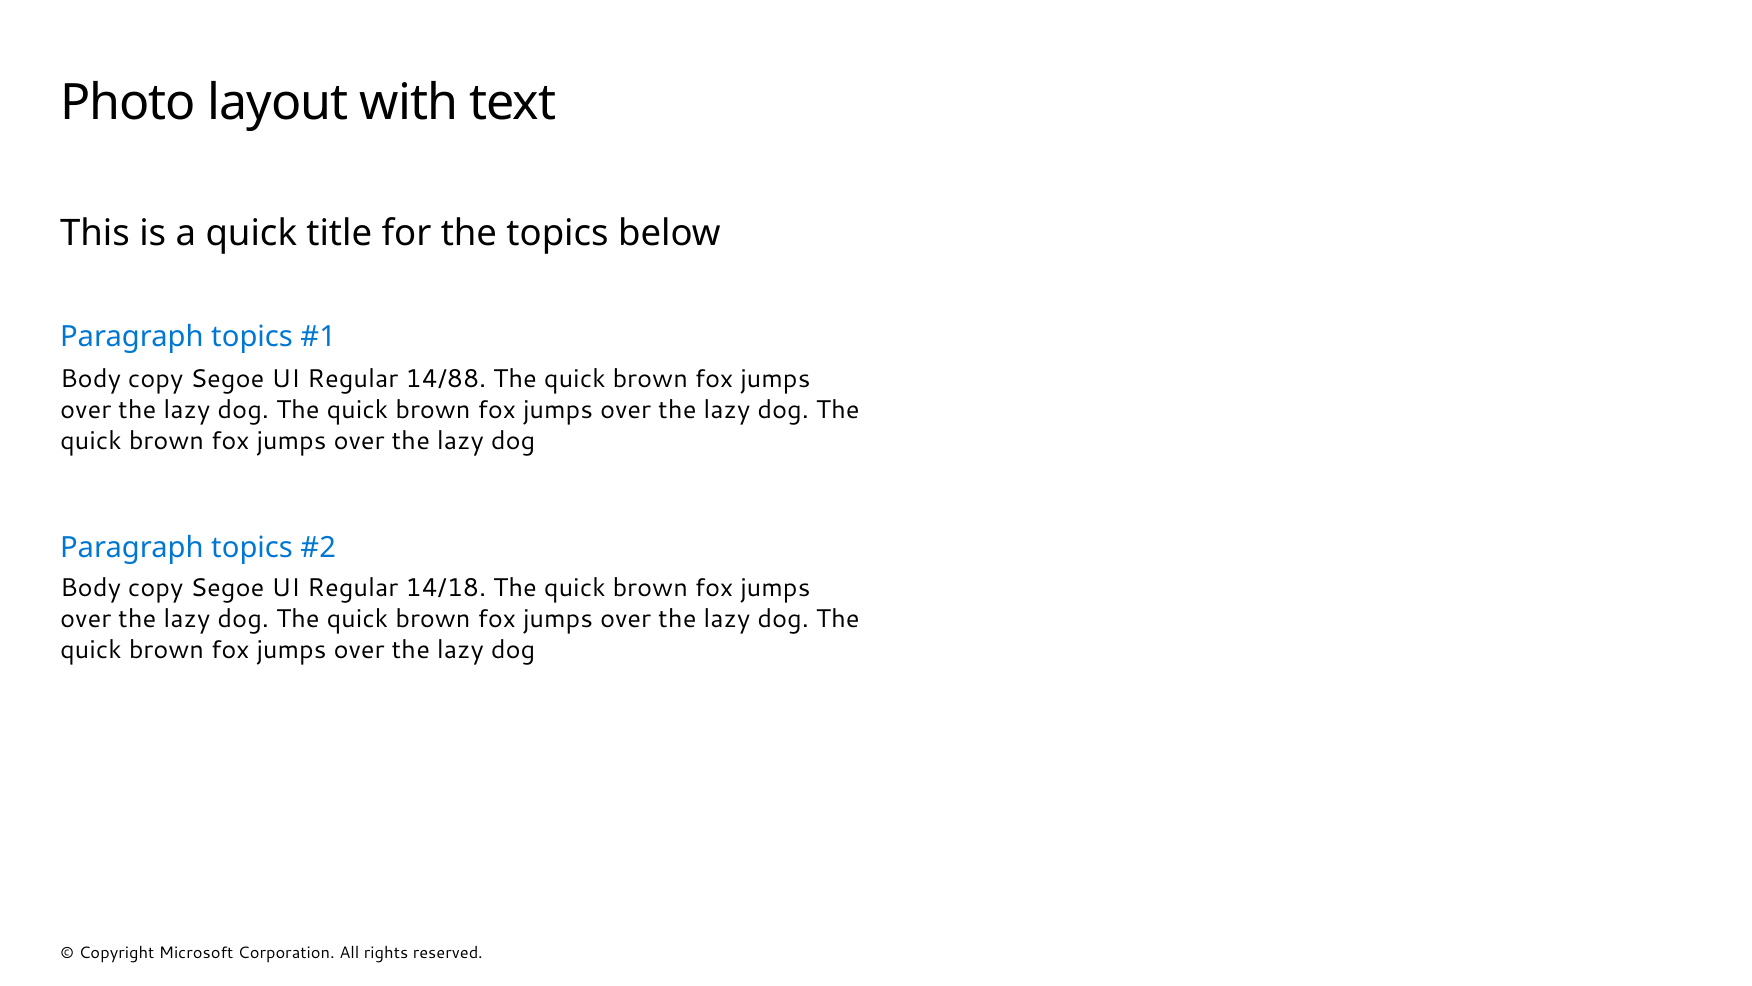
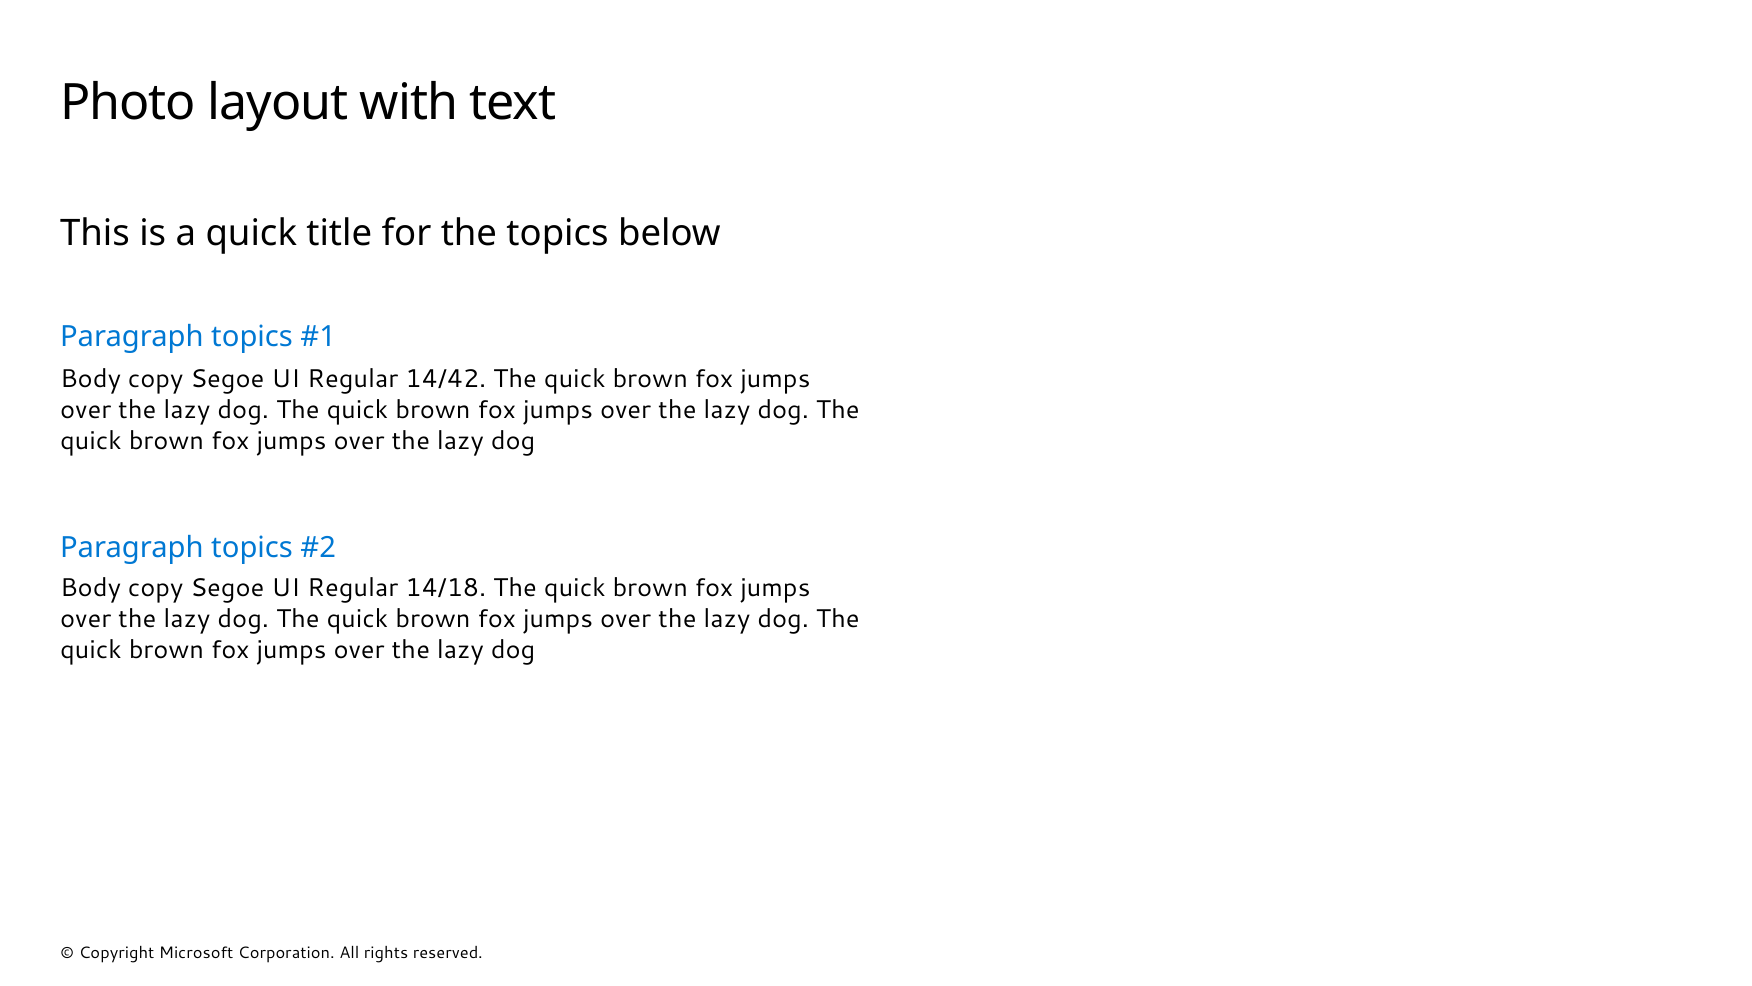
14/88: 14/88 -> 14/42 (446, 379)
